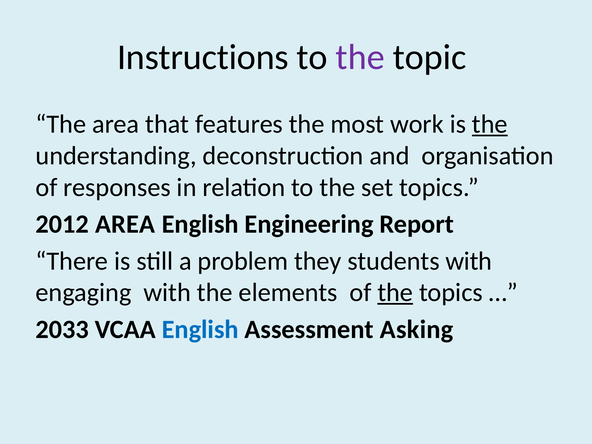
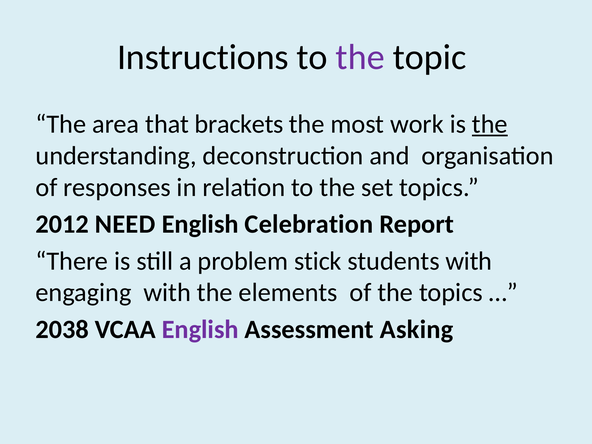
features: features -> brackets (239, 124)
2012 AREA: AREA -> NEED (125, 224)
Engineering: Engineering -> Celebration (309, 224)
they: they -> stick (318, 261)
the underline: present -> none (395, 293)
2033: 2033 -> 2038 (62, 329)
English colour: blue -> purple (200, 329)
